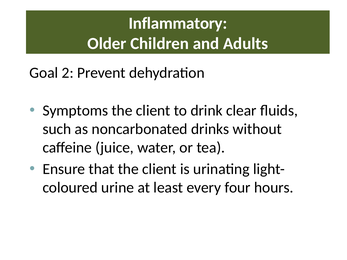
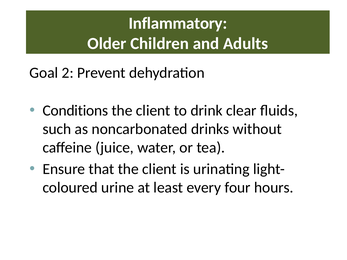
Symptoms: Symptoms -> Conditions (75, 111)
